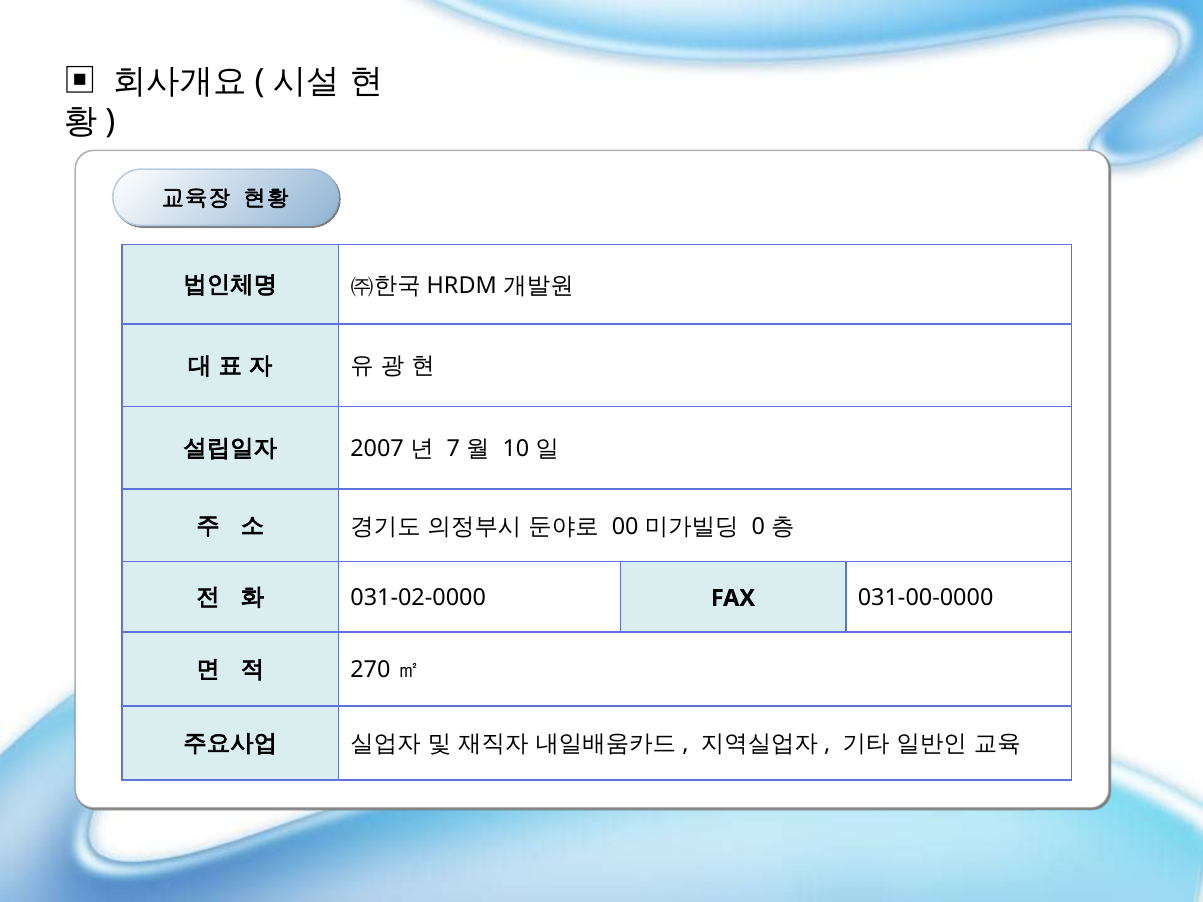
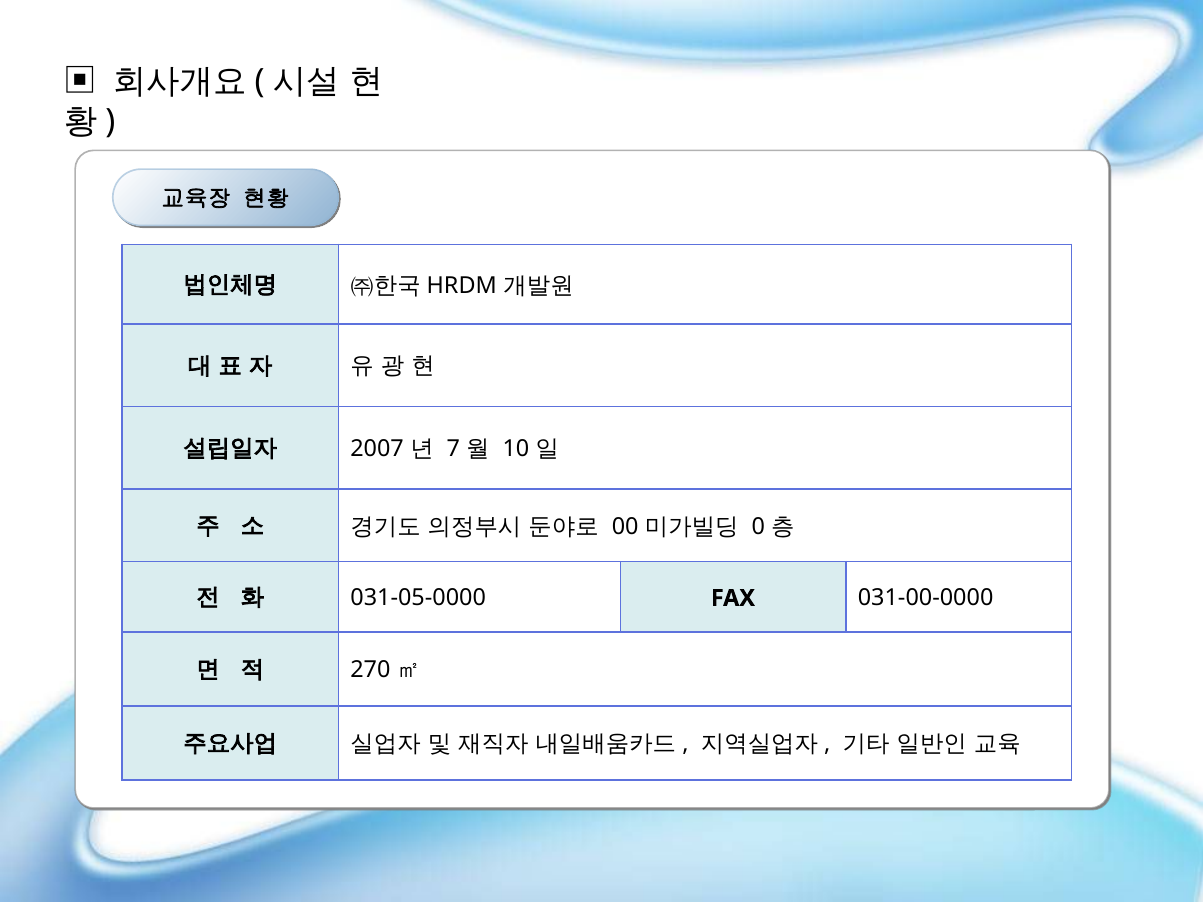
031-02-0000: 031-02-0000 -> 031-05-0000 (418, 598)
